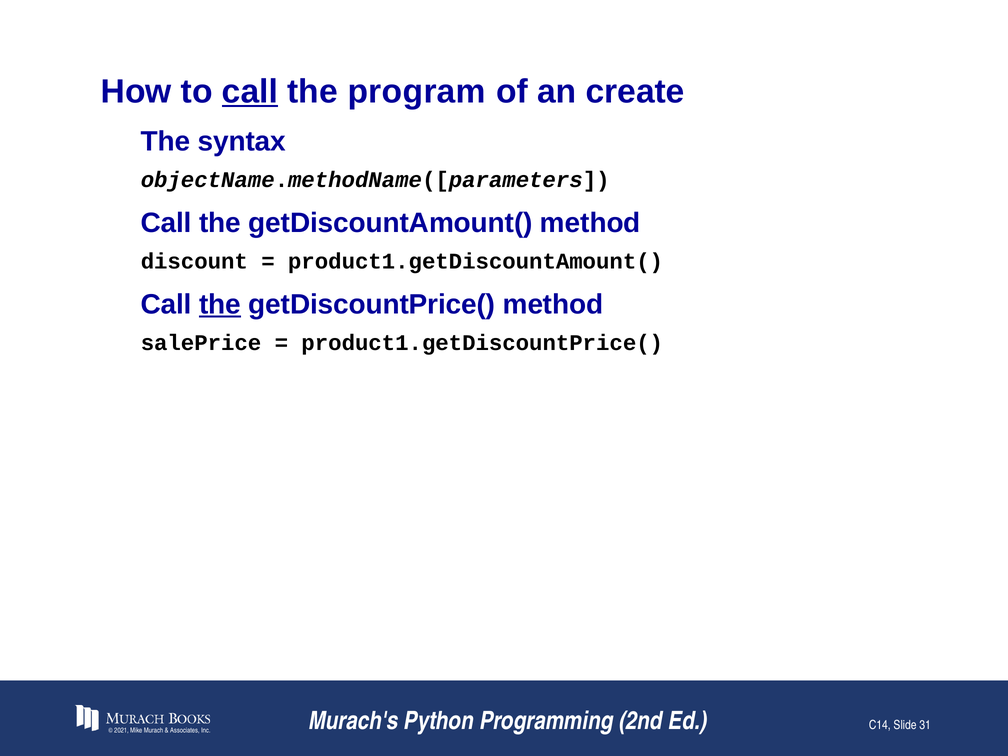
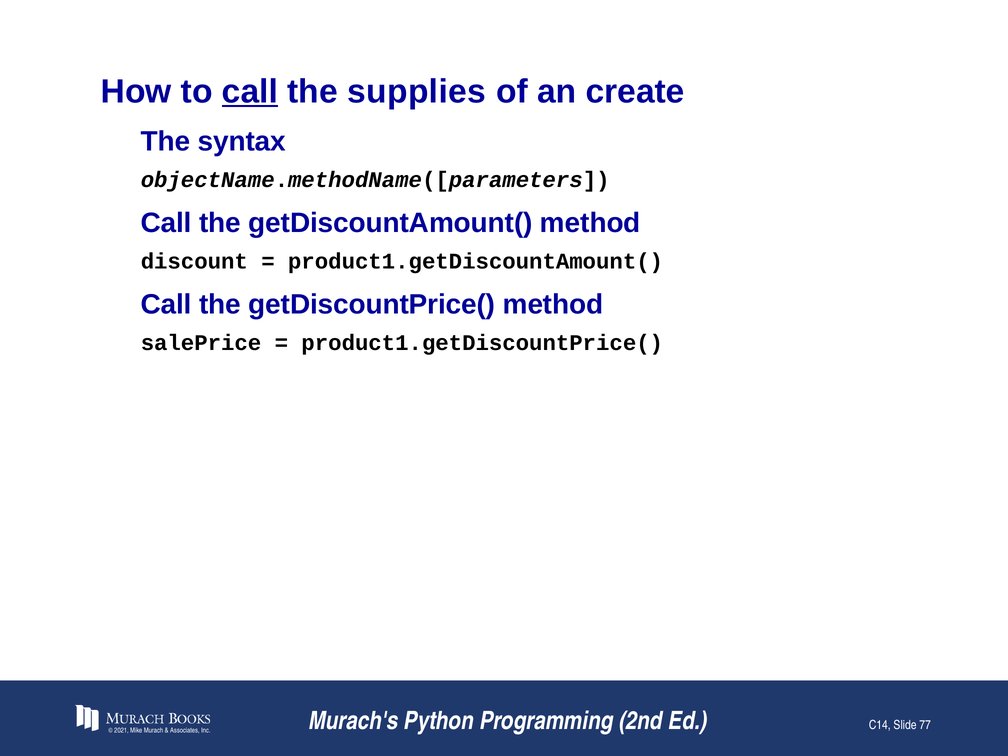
program: program -> supplies (417, 92)
the underline: present -> none (220, 304)
31: 31 -> 77 (925, 725)
